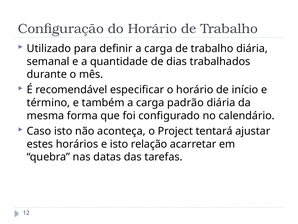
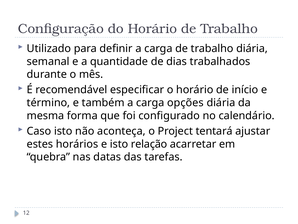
padrão: padrão -> opções (185, 103)
